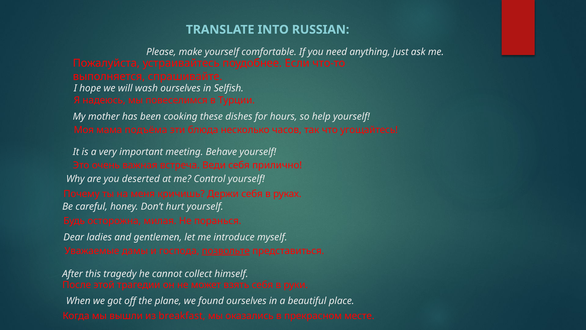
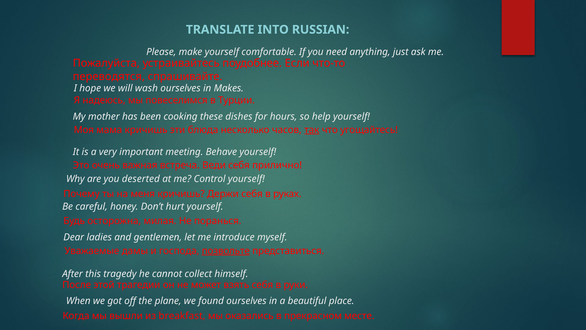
выполняется: выполняется -> переводятся (109, 76)
Selfish: Selfish -> Makes (229, 88)
мама подъёма: подъёма -> кричишь (146, 130)
так underline: none -> present (312, 130)
